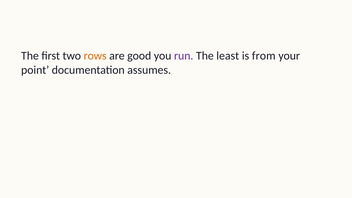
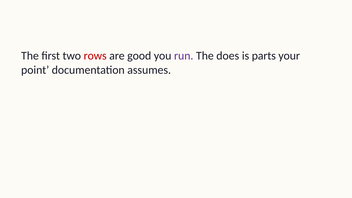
rows colour: orange -> red (95, 56)
least: least -> does (228, 56)
from: from -> parts (264, 56)
